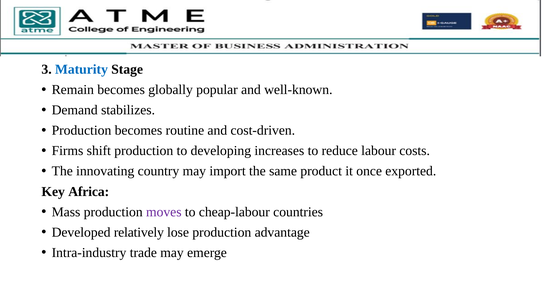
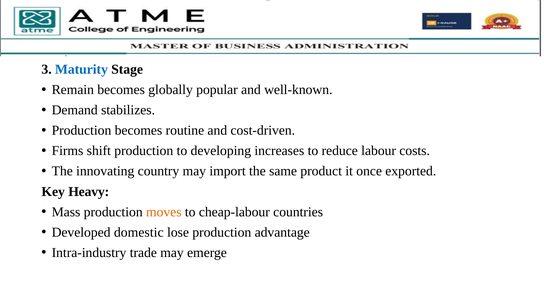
Africa: Africa -> Heavy (89, 192)
moves colour: purple -> orange (164, 212)
relatively: relatively -> domestic (139, 232)
